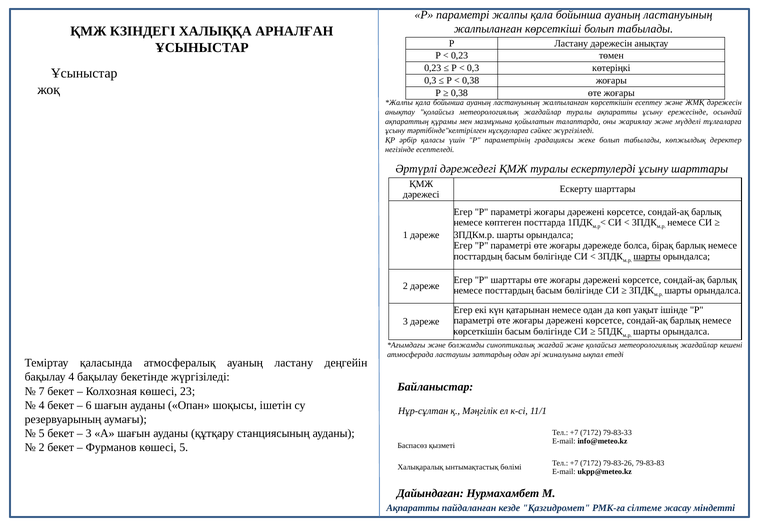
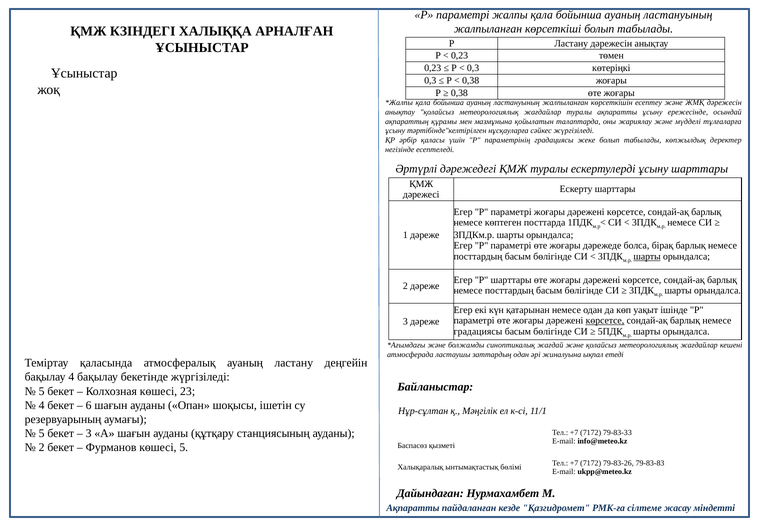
көрсетсе underline: none -> present (605, 320)
көрсеткішін: көрсеткішін -> градациясы (478, 331)
7: 7 -> 5 (42, 391)
